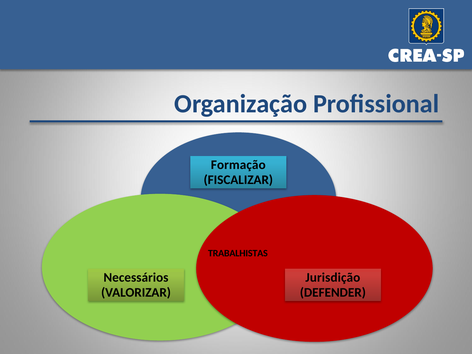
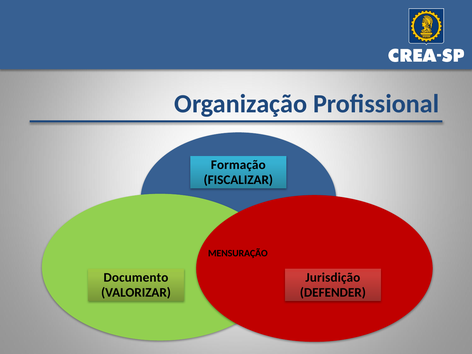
TRABALHISTAS: TRABALHISTAS -> MENSURAÇÃO (238, 253)
Necessários: Necessários -> Documento (136, 277)
